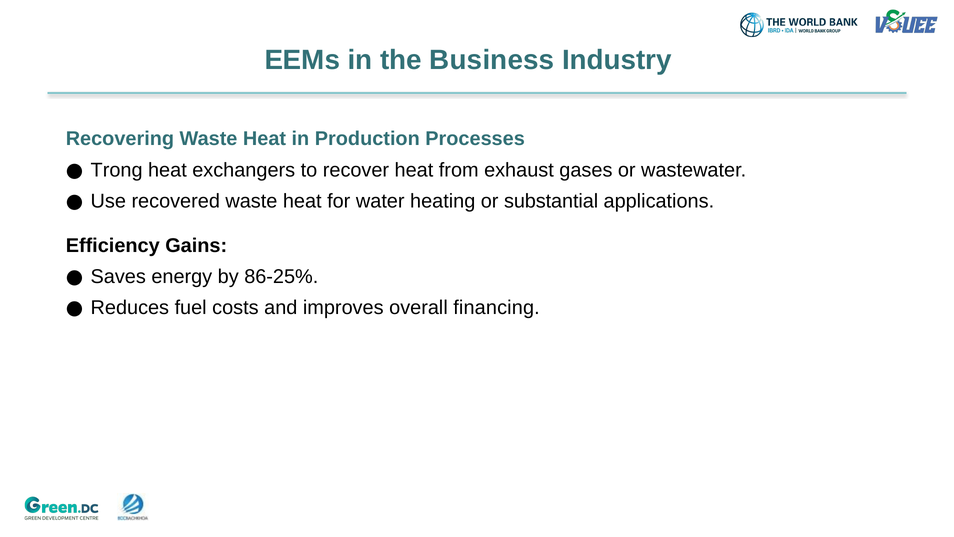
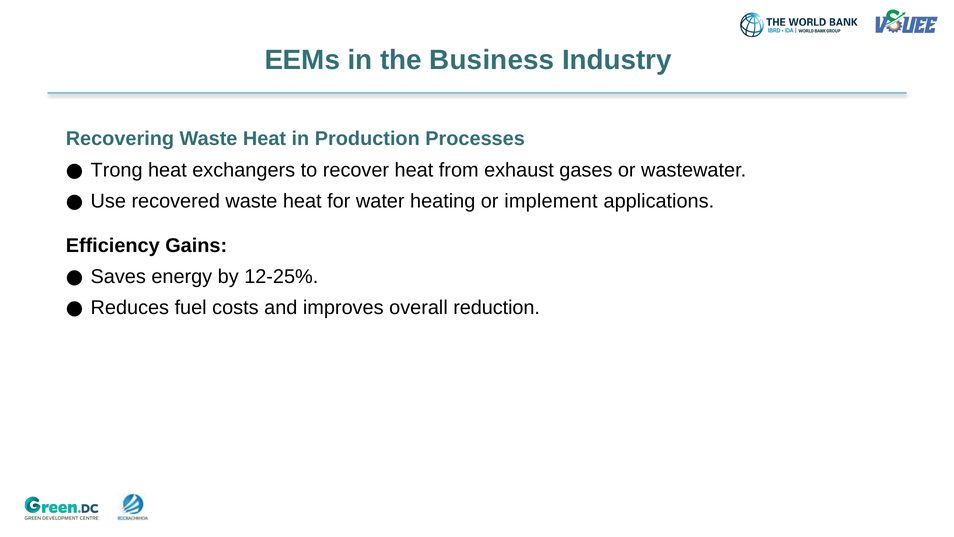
substantial: substantial -> implement (551, 201)
86-25%: 86-25% -> 12-25% (281, 277)
financing: financing -> reduction (497, 308)
